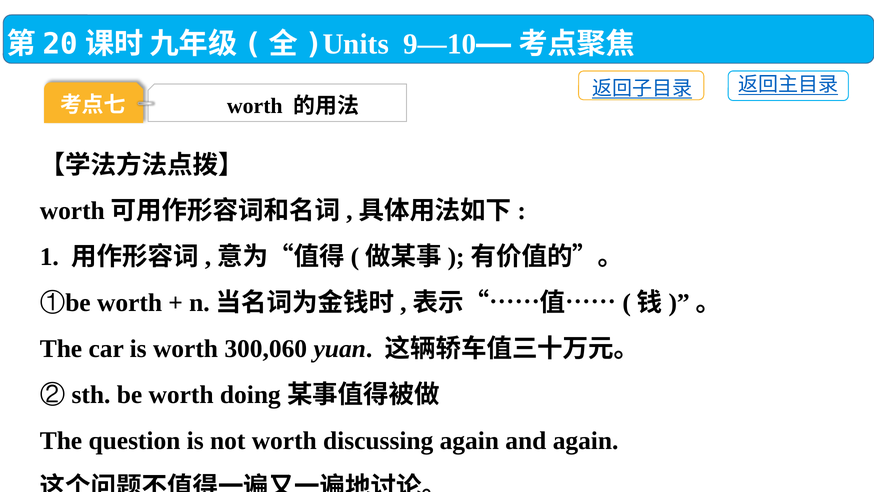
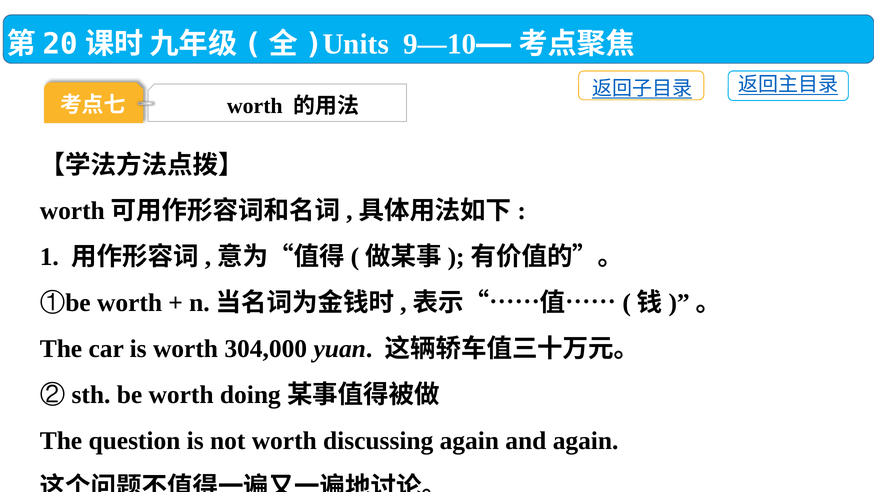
300,060: 300,060 -> 304,000 (266, 349)
